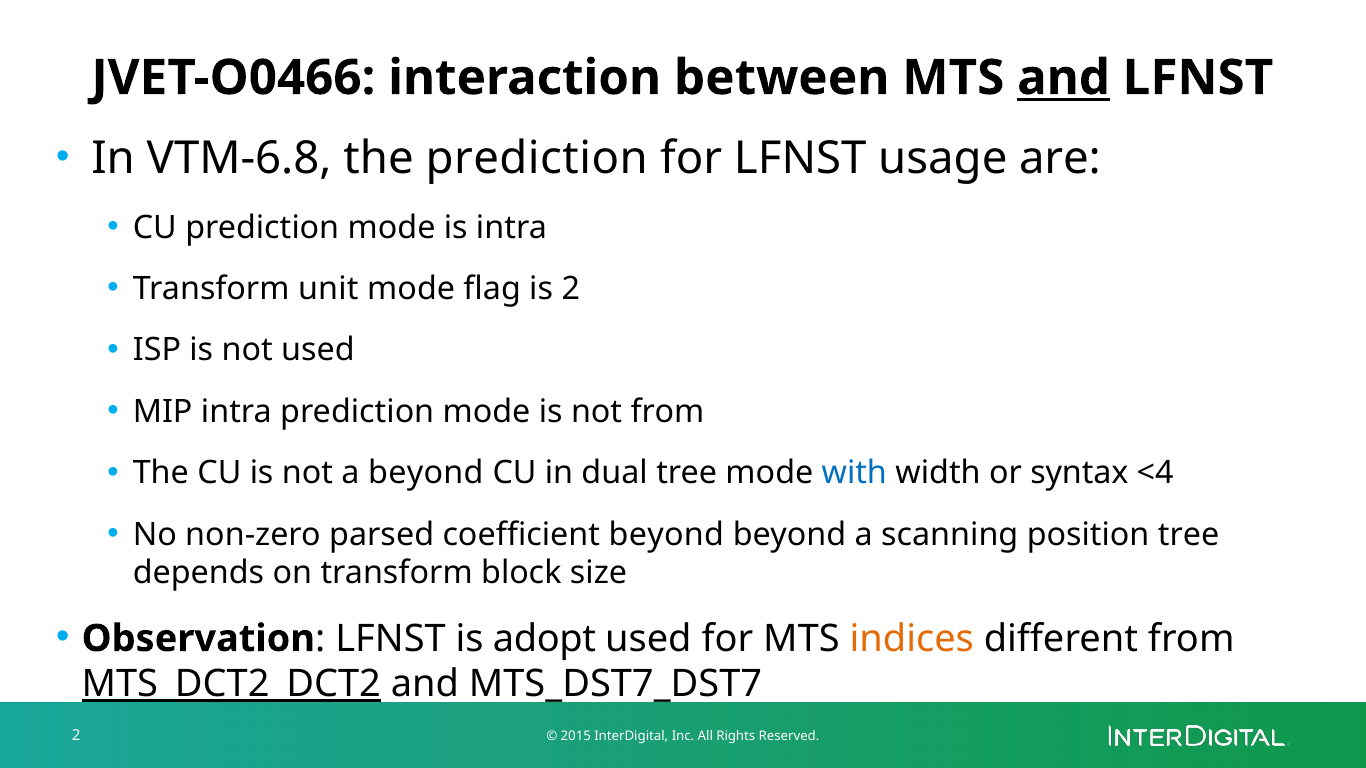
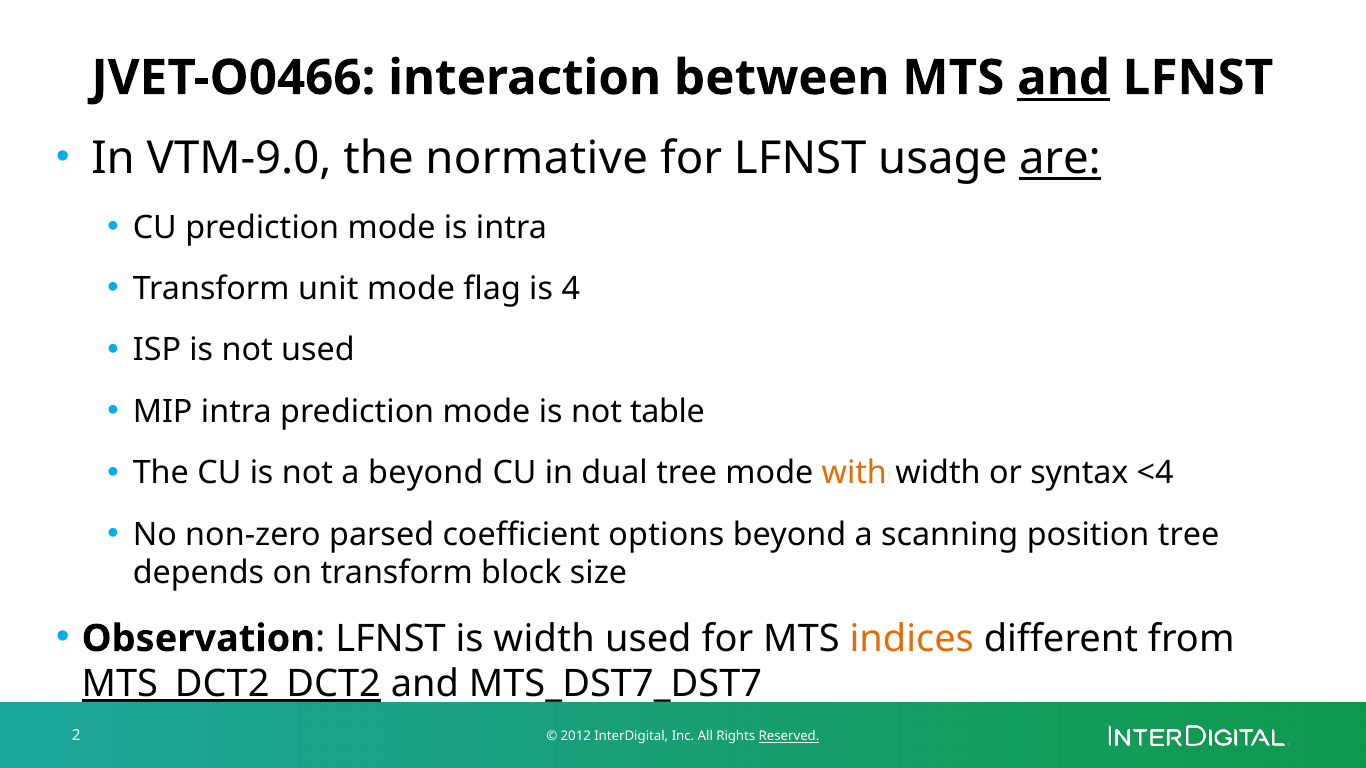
VTM-6.8: VTM-6.8 -> VTM-9.0 (239, 159)
the prediction: prediction -> normative (537, 159)
are underline: none -> present (1060, 159)
is 2: 2 -> 4 (571, 289)
not from: from -> table (668, 412)
with colour: blue -> orange (854, 473)
coefficient beyond: beyond -> options (666, 535)
is adopt: adopt -> width (544, 639)
2015: 2015 -> 2012 (576, 737)
Reserved underline: none -> present (789, 737)
